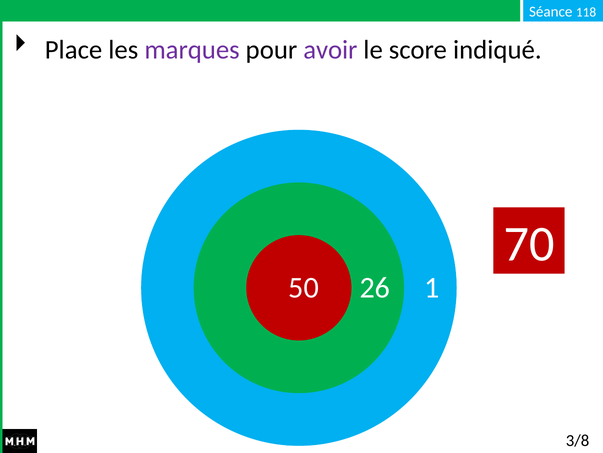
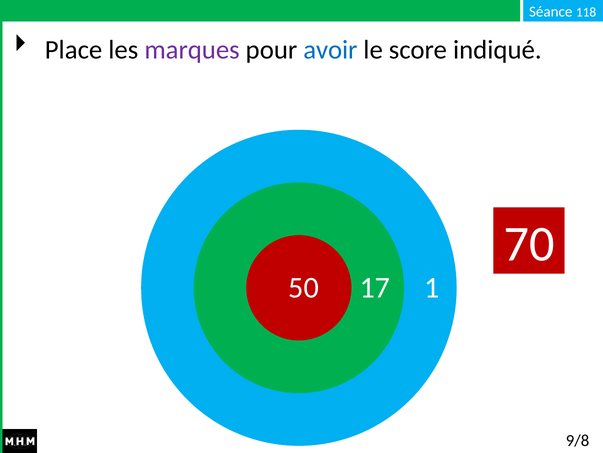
avoir colour: purple -> blue (330, 50)
26: 26 -> 17 (375, 287)
3/8: 3/8 -> 9/8 (578, 440)
